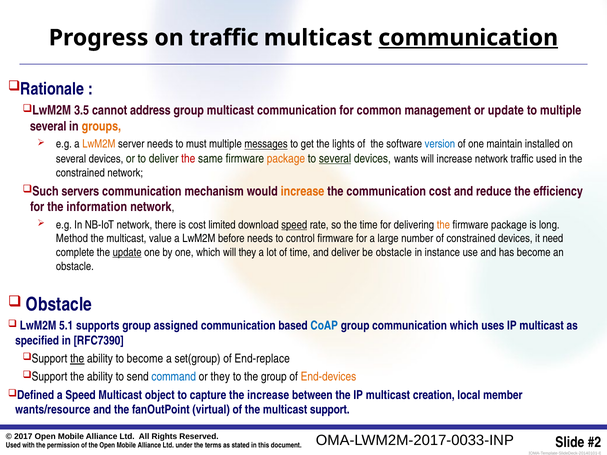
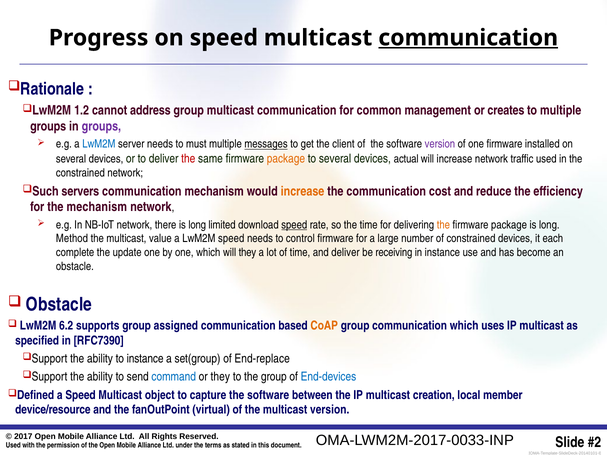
on traffic: traffic -> speed (224, 38)
3.5: 3.5 -> 1.2 (82, 110)
or update: update -> creates (506, 110)
several: several -> groups (48, 126)
groups colour: orange -> purple (101, 126)
LwM2M colour: orange -> blue (99, 144)
lights: lights -> client (343, 144)
version colour: blue -> purple (440, 144)
one maintain: maintain -> firmware (505, 144)
several underline: present -> none (335, 159)
wants: wants -> actual (406, 159)
the information: information -> mechanism (97, 207)
there is cost: cost -> long (197, 225)
LwM2M before: before -> speed (231, 239)
need: need -> each (553, 239)
update underline: present -> none (127, 253)
be obstacle: obstacle -> receiving (394, 253)
5.1: 5.1 -> 6.2 (66, 326)
CoAP colour: blue -> orange (324, 326)
the underline: present -> none (77, 359)
to become: become -> instance (145, 359)
End-devices colour: orange -> blue (328, 377)
capture the increase: increase -> software (268, 395)
wants/resource: wants/resource -> device/resource (53, 410)
multicast support: support -> version (330, 410)
